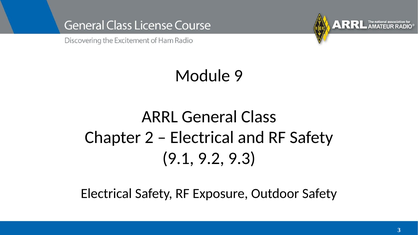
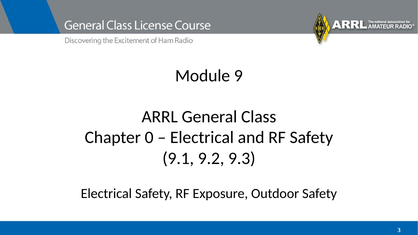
2: 2 -> 0 (149, 138)
